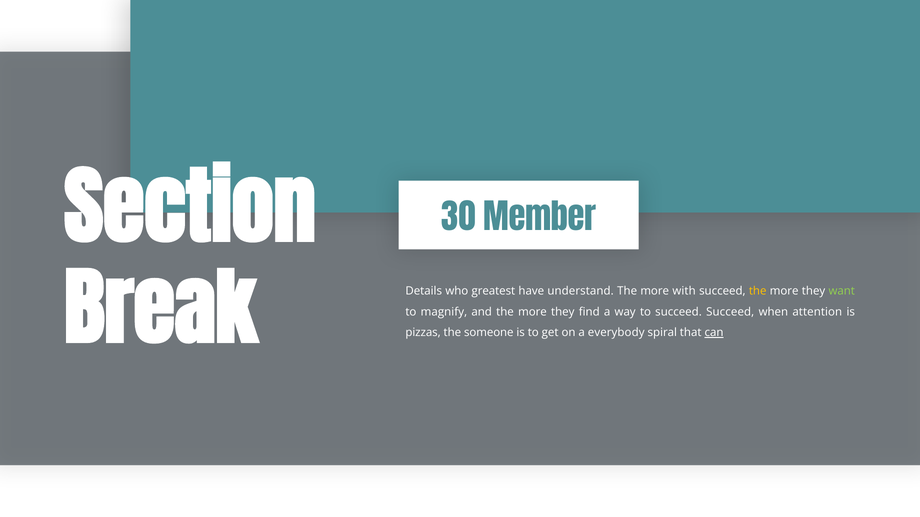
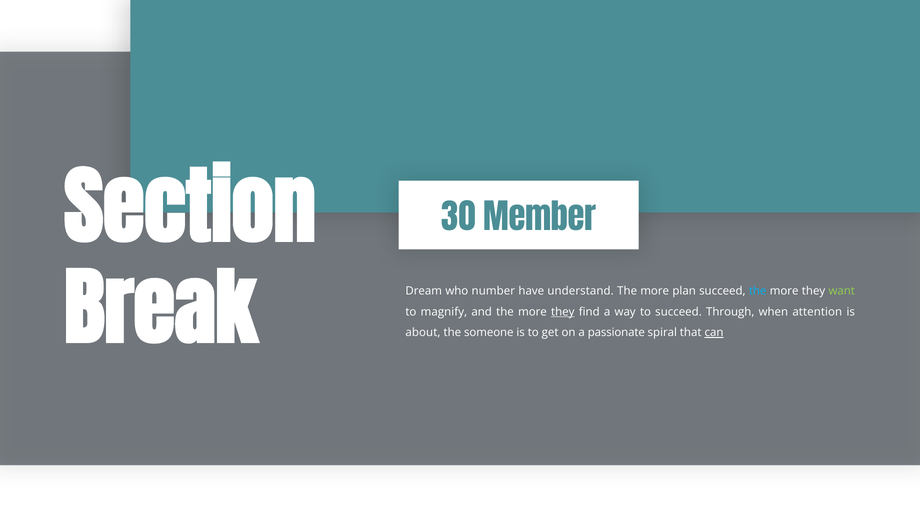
Details: Details -> Dream (424, 291)
greatest: greatest -> number (493, 291)
with: with -> plan (684, 291)
the colour: yellow -> light blue (758, 291)
they underline: none -> present (563, 312)
succeed Succeed: Succeed -> Through (730, 312)
pizzas: pizzas -> about (423, 333)
everybody: everybody -> passionate (616, 333)
